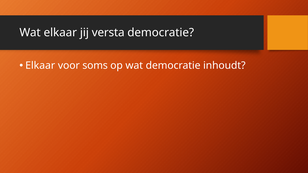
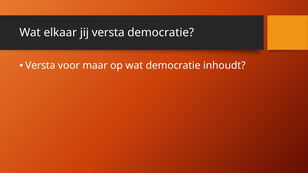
Elkaar: Elkaar -> Versta (40, 66)
soms: soms -> maar (95, 66)
